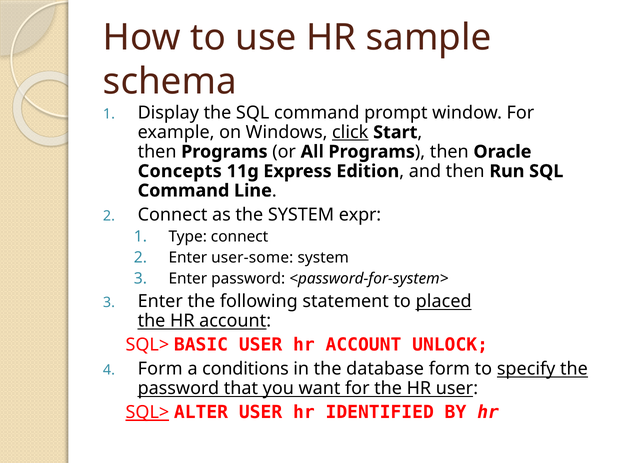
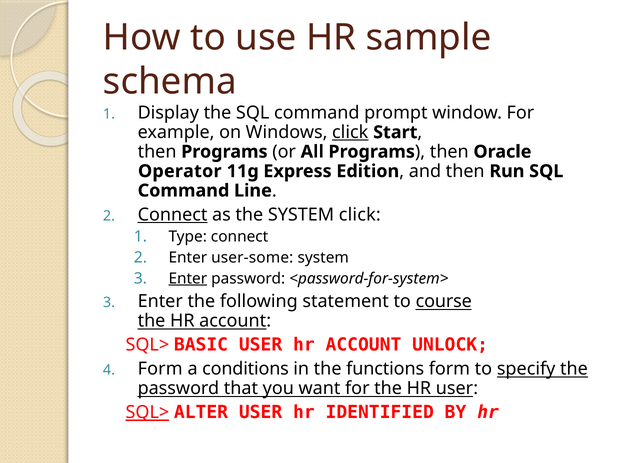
Concepts: Concepts -> Operator (180, 171)
Connect underline: none -> present (173, 215)
SYSTEM expr: expr -> click (360, 215)
Enter underline: none -> present (188, 278)
placed: placed -> course (444, 301)
database: database -> functions (385, 369)
